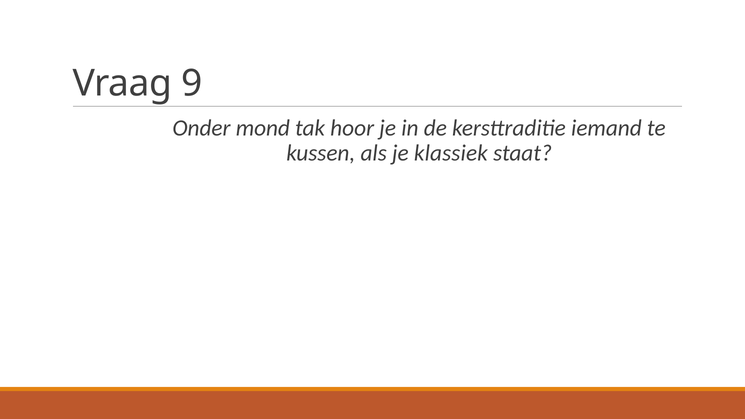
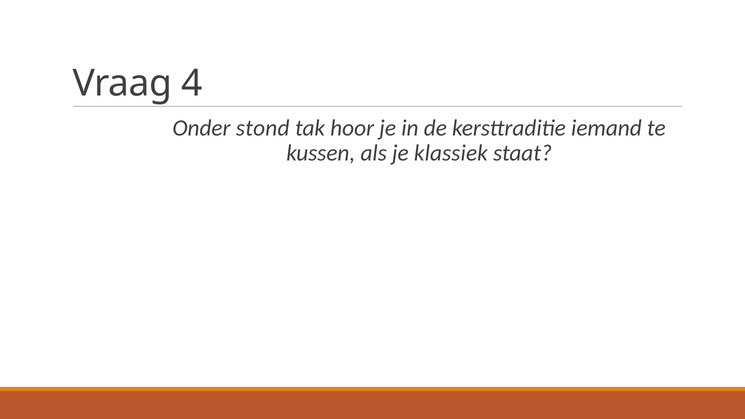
9: 9 -> 4 (192, 83)
mond: mond -> stond (263, 128)
